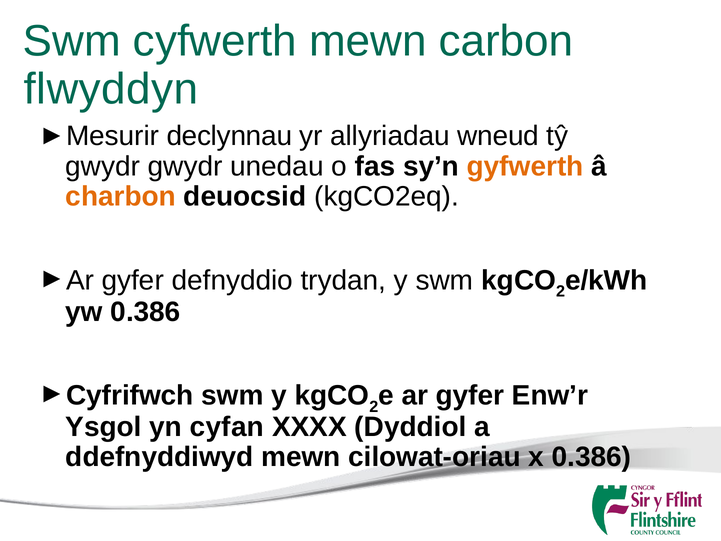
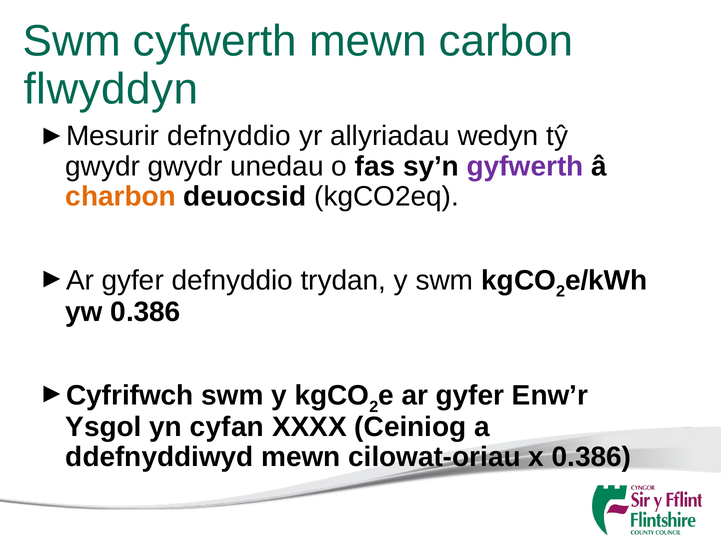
declynnau: declynnau -> defnyddio (229, 136)
wneud: wneud -> wedyn (498, 136)
gyfwerth colour: orange -> purple (525, 166)
Dyddiol: Dyddiol -> Ceiniog (410, 427)
